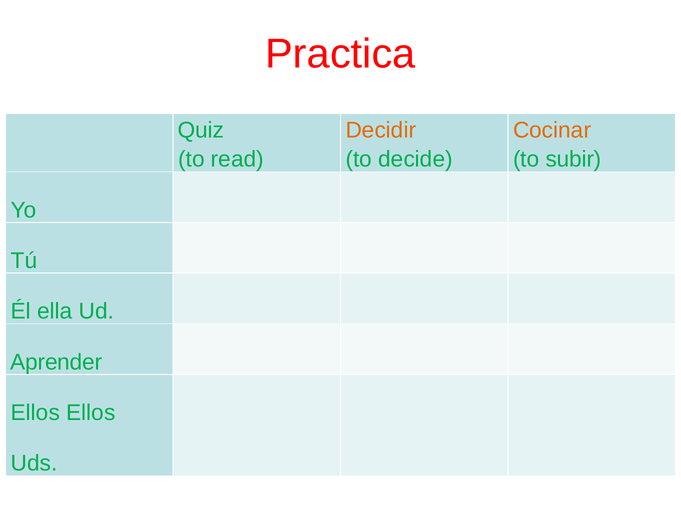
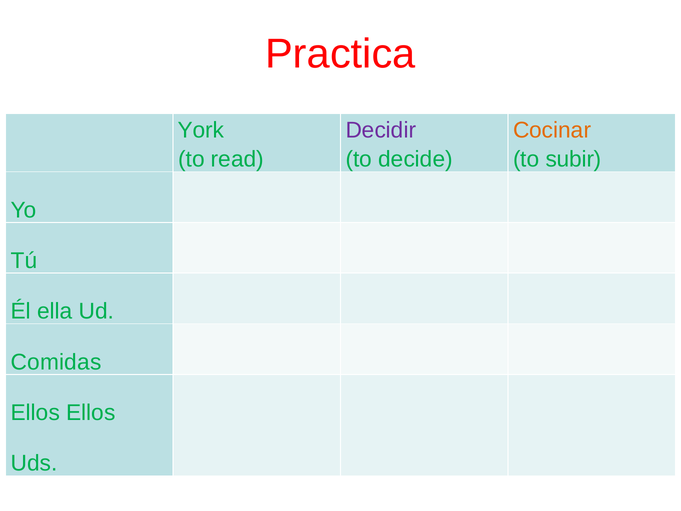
Quiz: Quiz -> York (201, 130)
Decidir colour: orange -> purple (381, 130)
Aprender: Aprender -> Comidas (56, 362)
